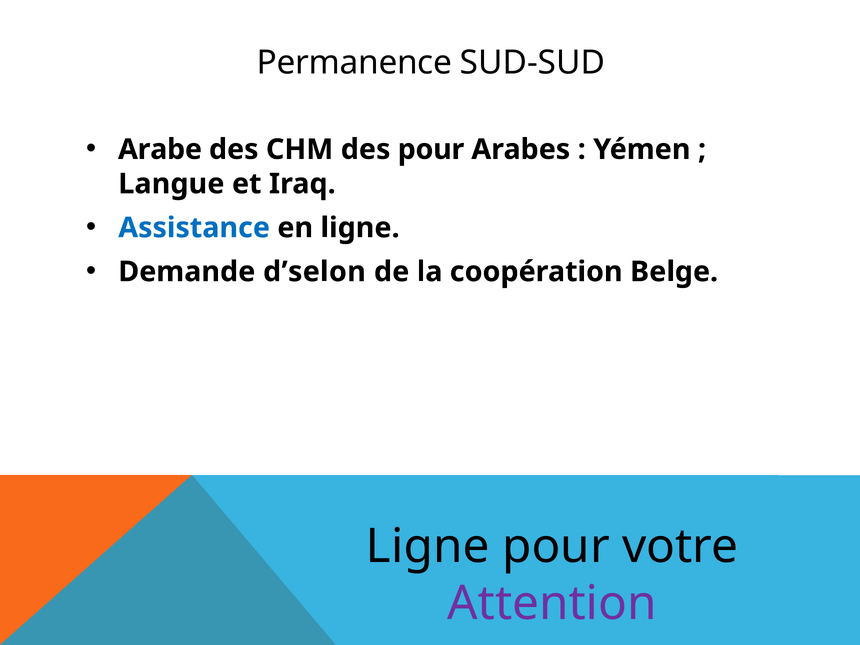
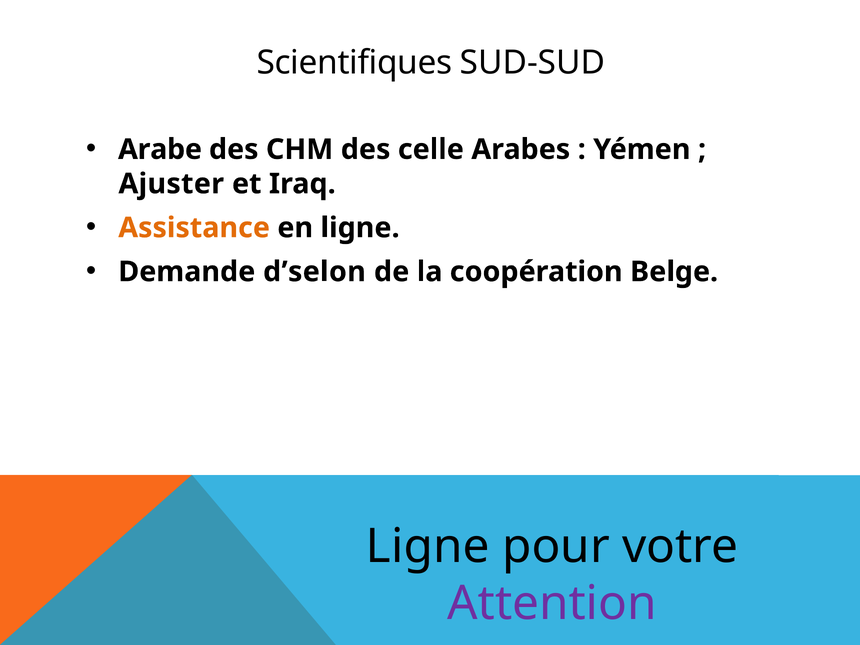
Permanence: Permanence -> Scientifiques (354, 63)
des pour: pour -> celle (431, 149)
Langue: Langue -> Ajuster (171, 184)
Assistance colour: blue -> orange (194, 228)
